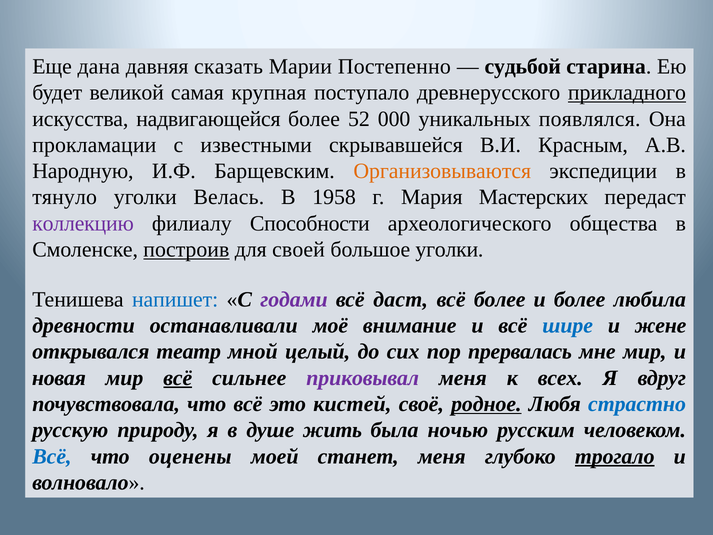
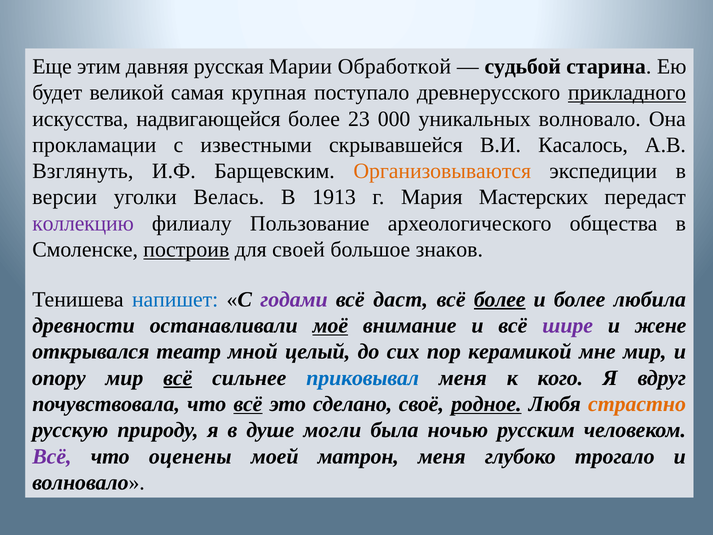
дана: дана -> этим (99, 66)
сказать: сказать -> русская (229, 66)
Постепенно: Постепенно -> Обработкой (394, 66)
52: 52 -> 23 (359, 119)
уникальных появлялся: появлялся -> волновало (590, 119)
Красным: Красным -> Касалось (583, 145)
Народную: Народную -> Взглянуть (83, 171)
тянуло: тянуло -> версии (65, 197)
1958: 1958 -> 1913 (334, 197)
Способности: Способности -> Пользование (310, 223)
большое уголки: уголки -> знаков (449, 249)
более underline: none -> present (500, 299)
моё underline: none -> present (330, 325)
шире colour: blue -> purple (568, 325)
прервалась: прервалась -> керамикой (520, 352)
новая: новая -> опору (59, 378)
приковывал colour: purple -> blue (363, 378)
всех: всех -> кого (560, 378)
всё underline: none -> present (248, 404)
кистей: кистей -> сделано (353, 404)
страстно colour: blue -> orange (637, 404)
жить: жить -> могли (332, 430)
Всё colour: blue -> purple (52, 456)
станет: станет -> матрон (358, 456)
трогало underline: present -> none (615, 456)
